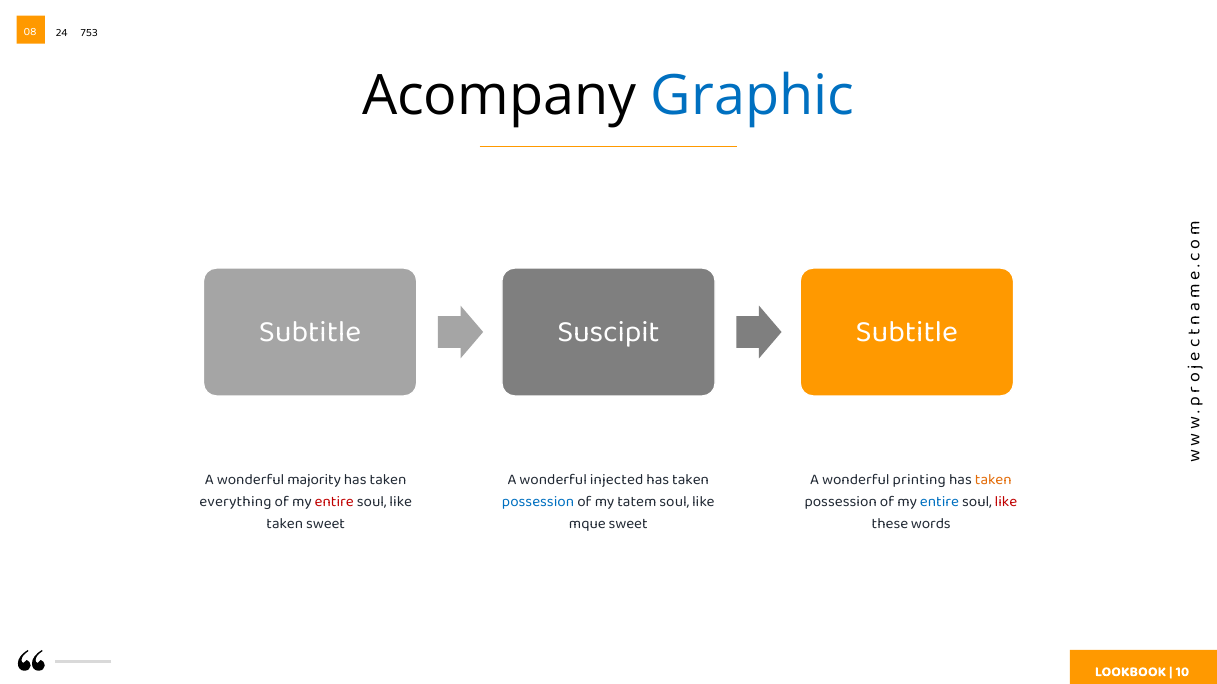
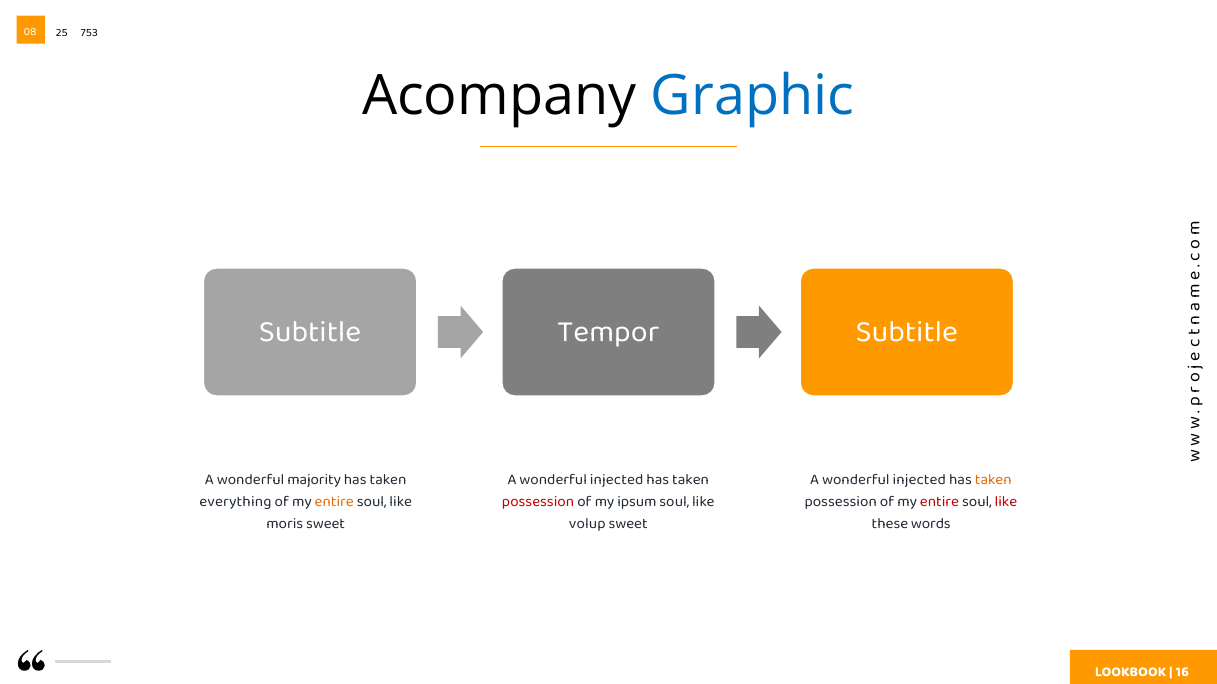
24: 24 -> 25 (62, 32)
Suscipit: Suscipit -> Tempor (608, 332)
printing: printing -> injected (919, 480)
entire colour: red -> orange (334, 502)
possession colour: blue -> red (538, 502)
tatem: tatem -> ipsum (637, 502)
entire colour: blue -> red (940, 502)
taken: taken -> moris (285, 523)
mque: mque -> volup (587, 523)
10: 10 -> 16 (1182, 672)
